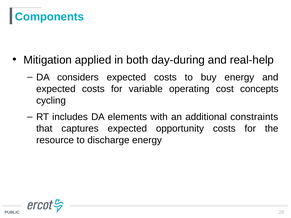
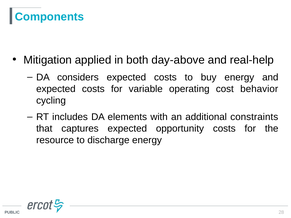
day-during: day-during -> day-above (178, 60)
concepts: concepts -> behavior (259, 89)
